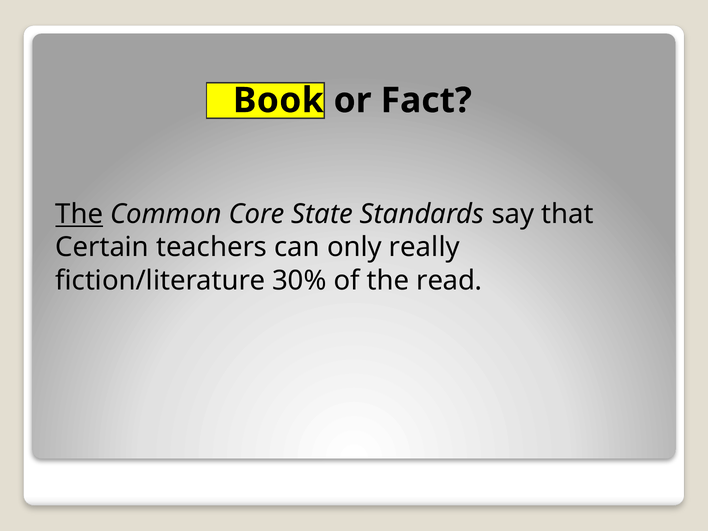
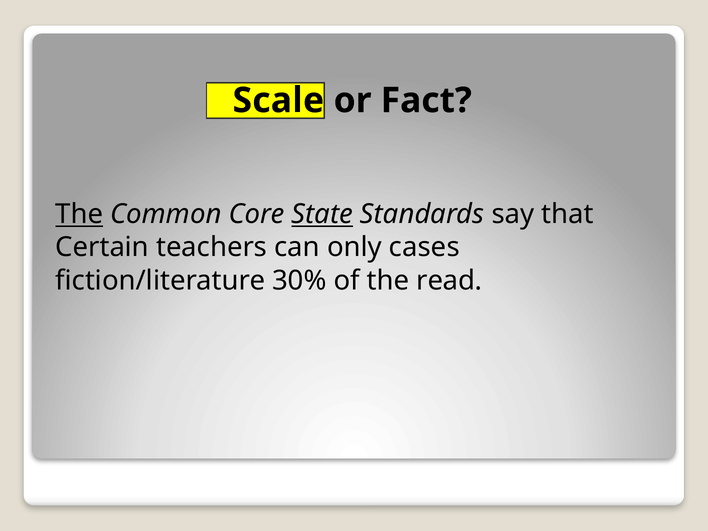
Book: Book -> Scale (278, 100)
State underline: none -> present (322, 214)
really: really -> cases (424, 247)
